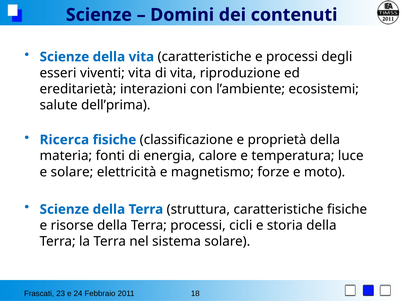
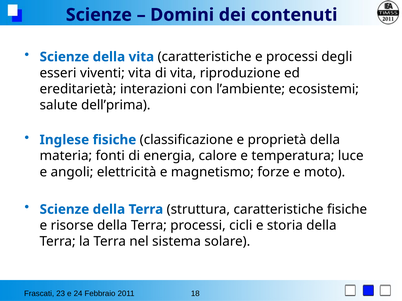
Ricerca: Ricerca -> Inglese (64, 140)
e solare: solare -> angoli (72, 172)
